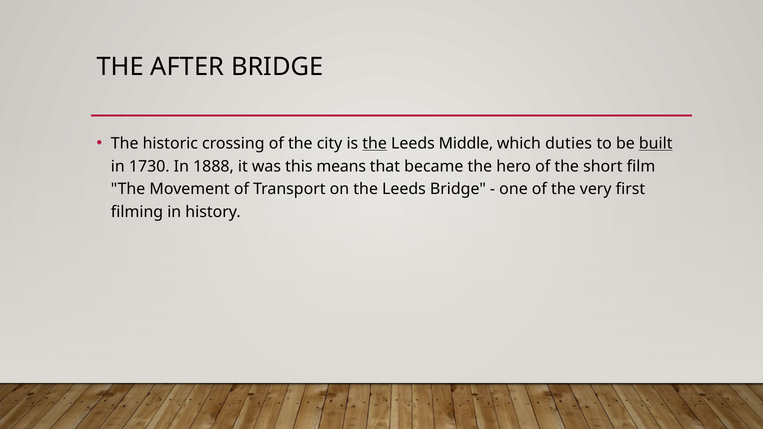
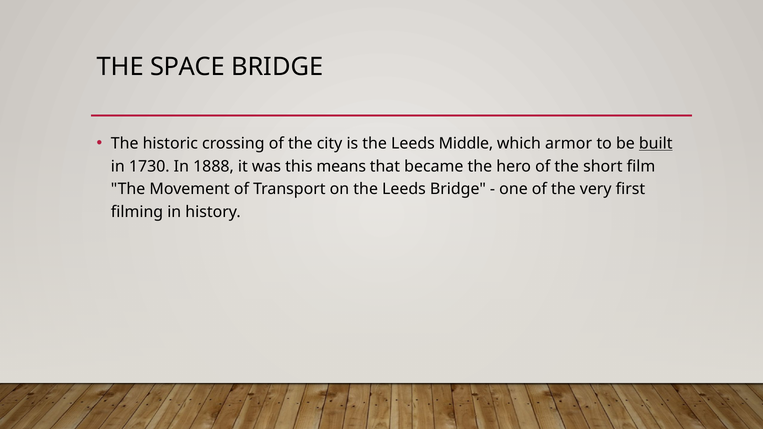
AFTER: AFTER -> SPACE (187, 67)
the underline: present -> none (375, 143)
duties: duties -> armor (569, 143)
